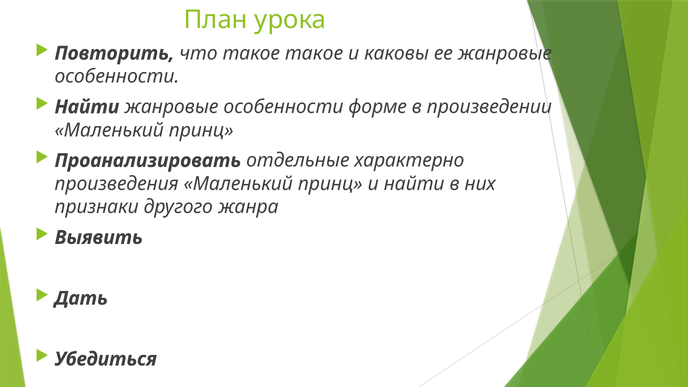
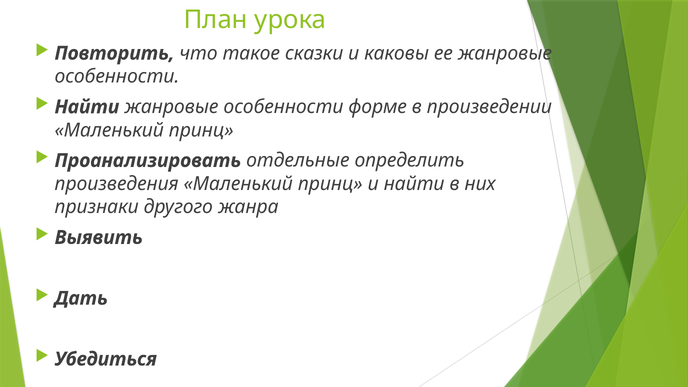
такое такое: такое -> сказки (314, 53)
характерно: характерно -> определить (409, 161)
